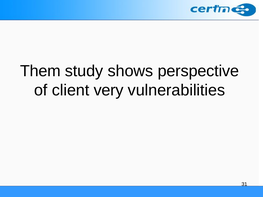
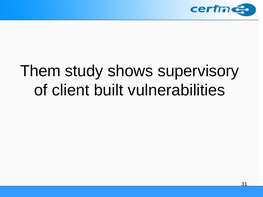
perspective: perspective -> supervisory (198, 71)
very: very -> built (109, 90)
